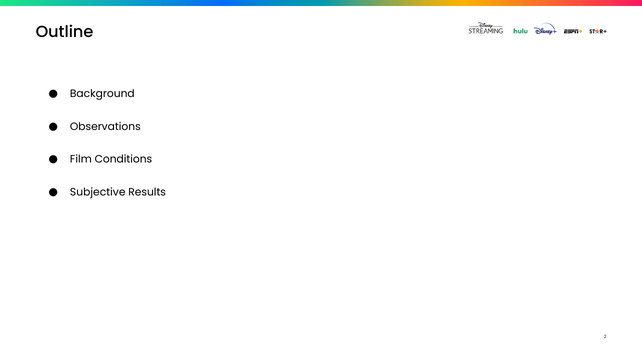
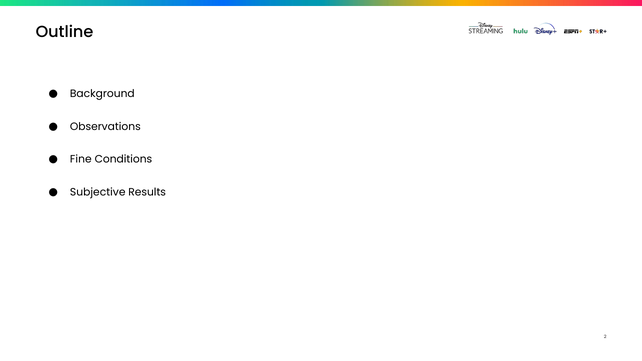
Film: Film -> Fine (81, 159)
